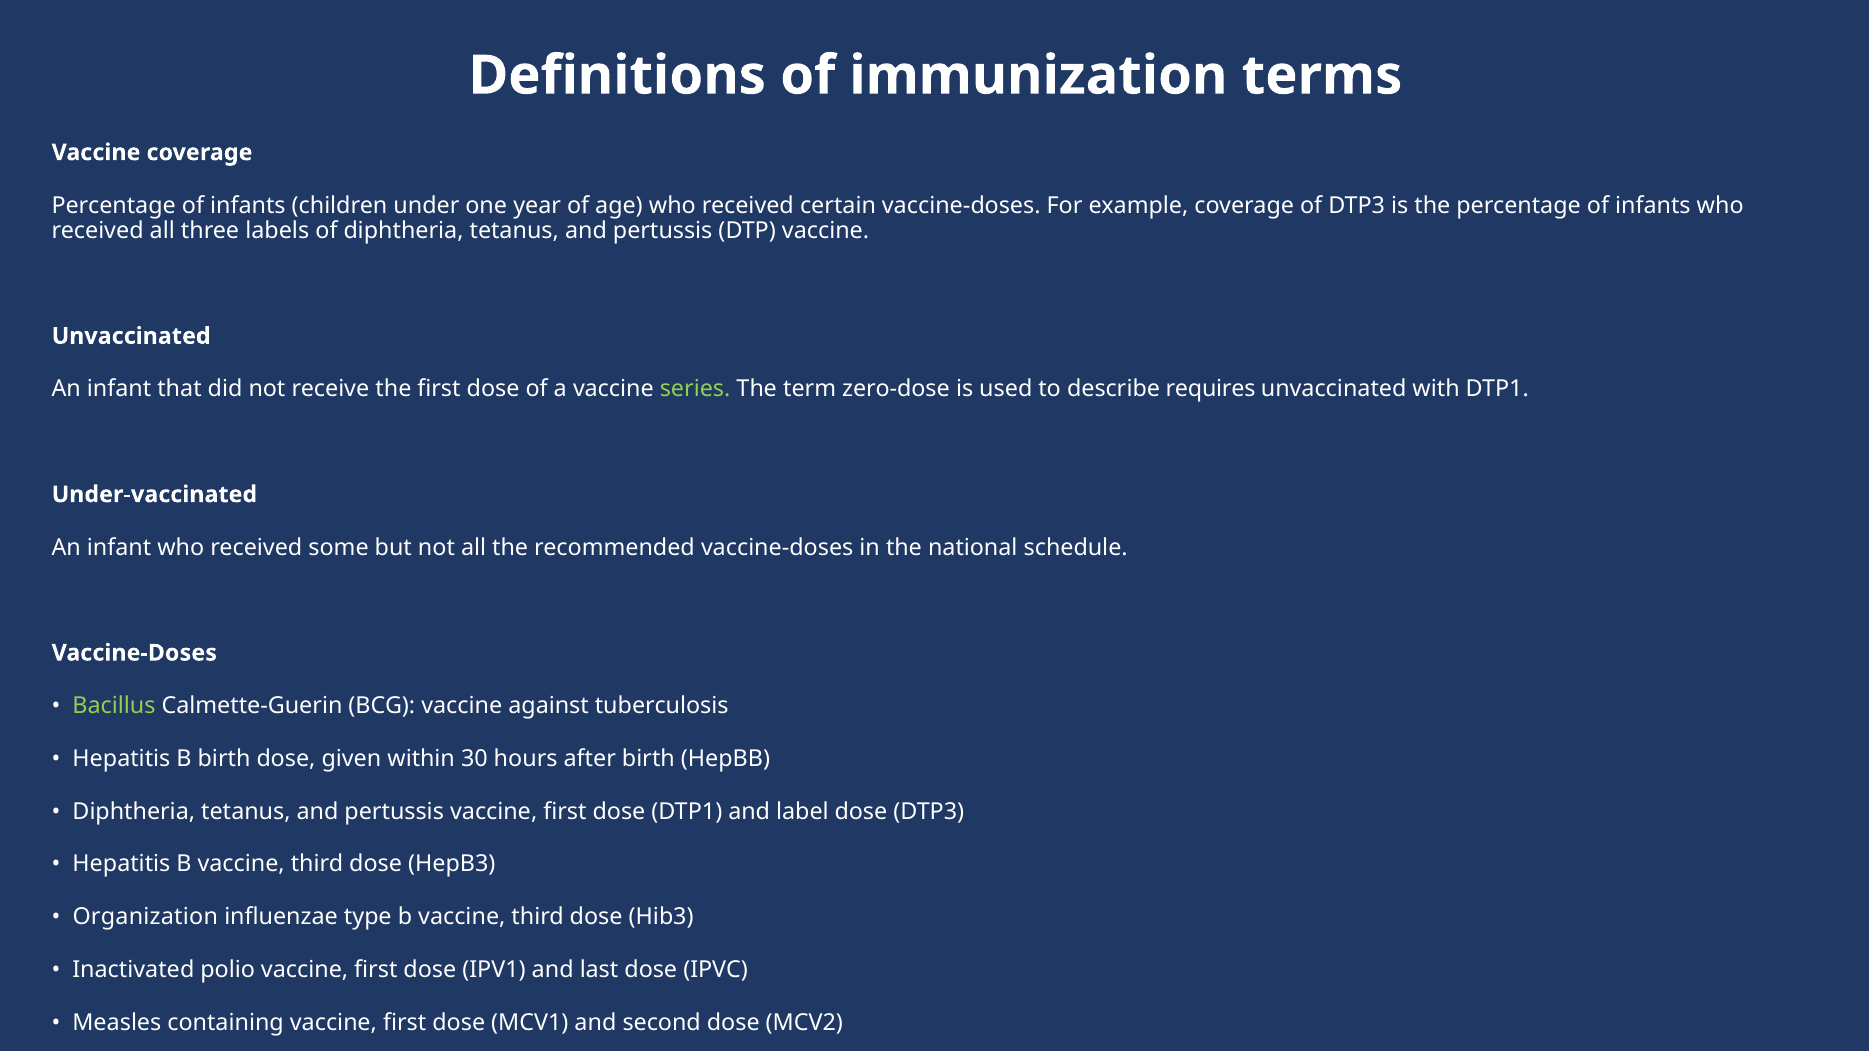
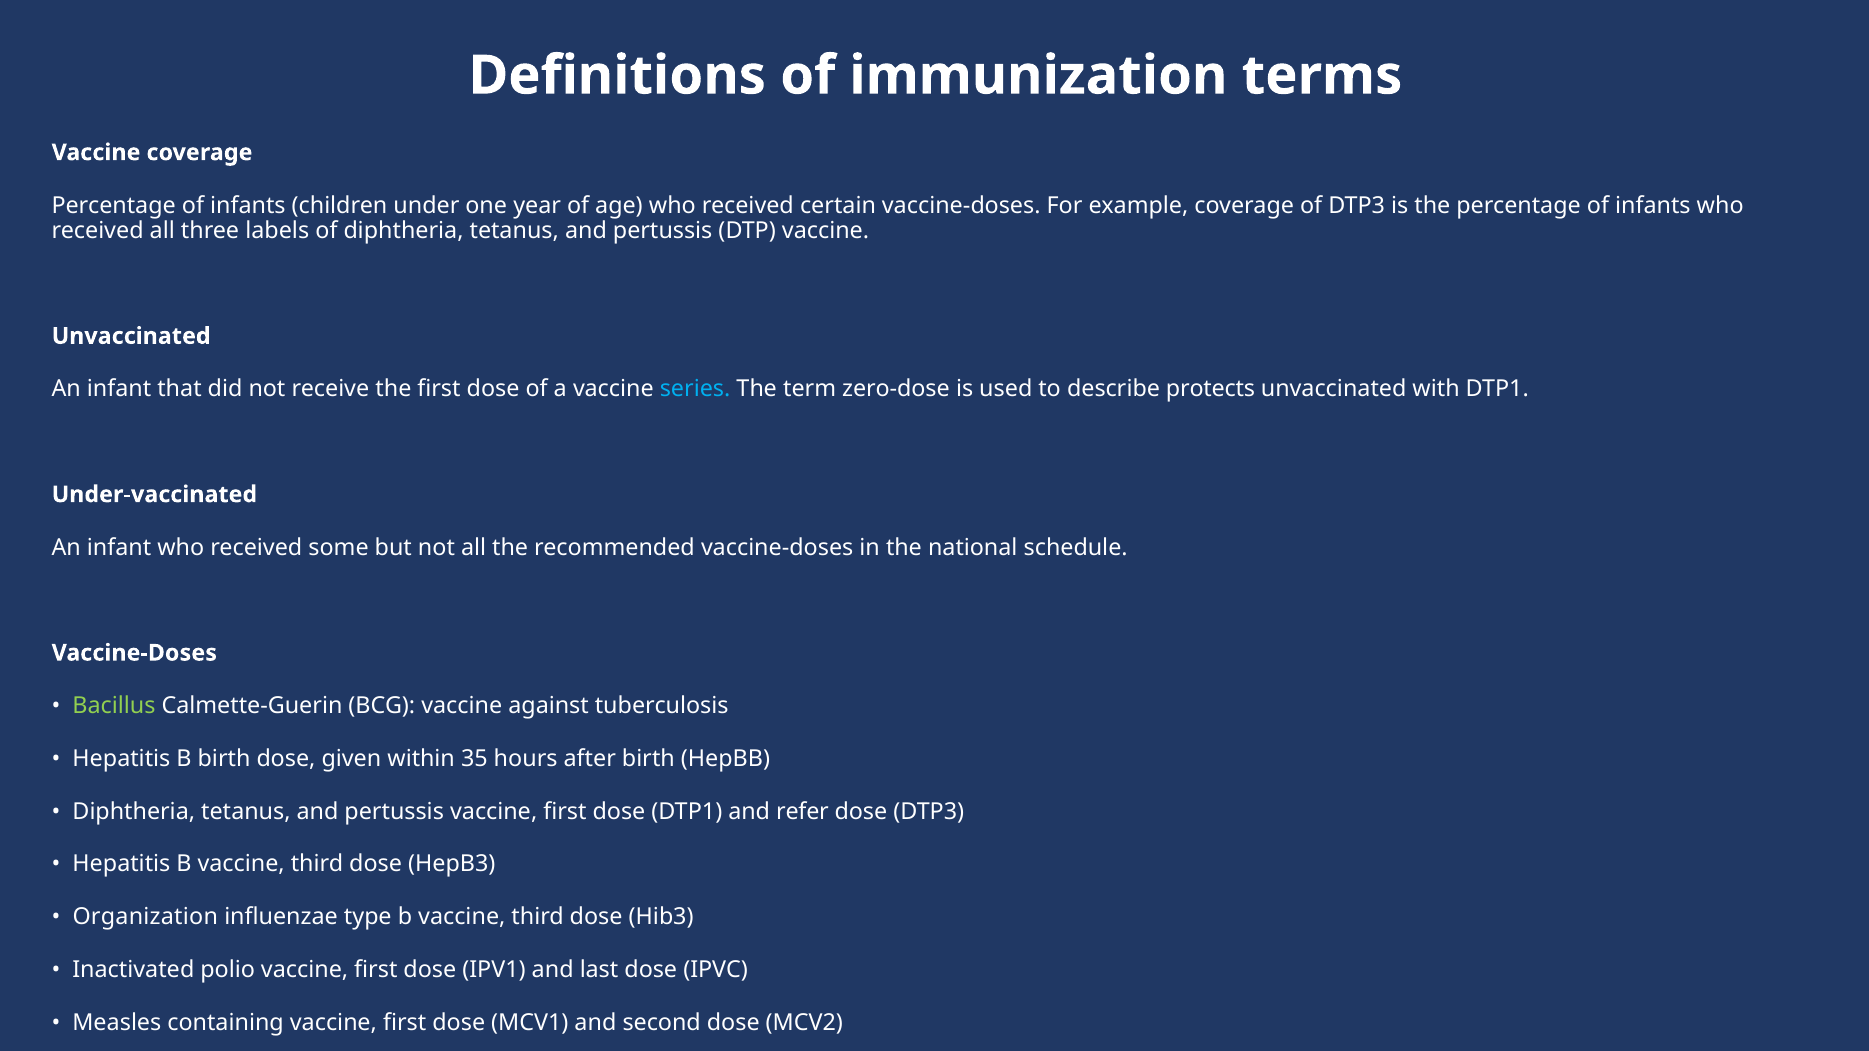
series colour: light green -> light blue (695, 389)
requires: requires -> protects (1211, 389)
30: 30 -> 35 (474, 759)
label: label -> refer (803, 812)
